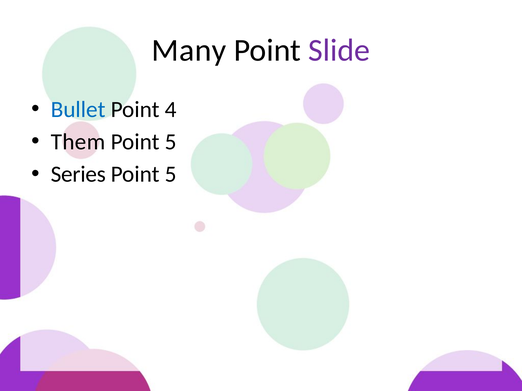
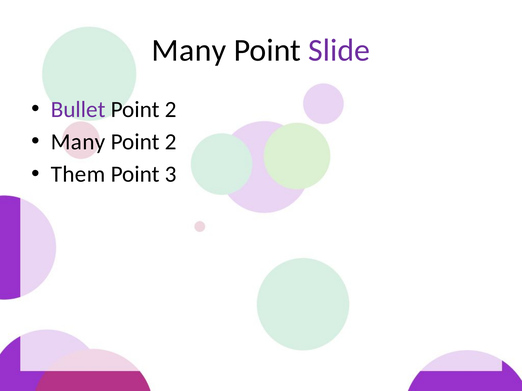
Bullet colour: blue -> purple (78, 110)
4: 4 -> 2 (171, 110)
Them: Them -> Many (78, 142)
5: 5 -> 2 (171, 142)
Series: Series -> Them (78, 174)
5: 5 -> 3 (171, 174)
